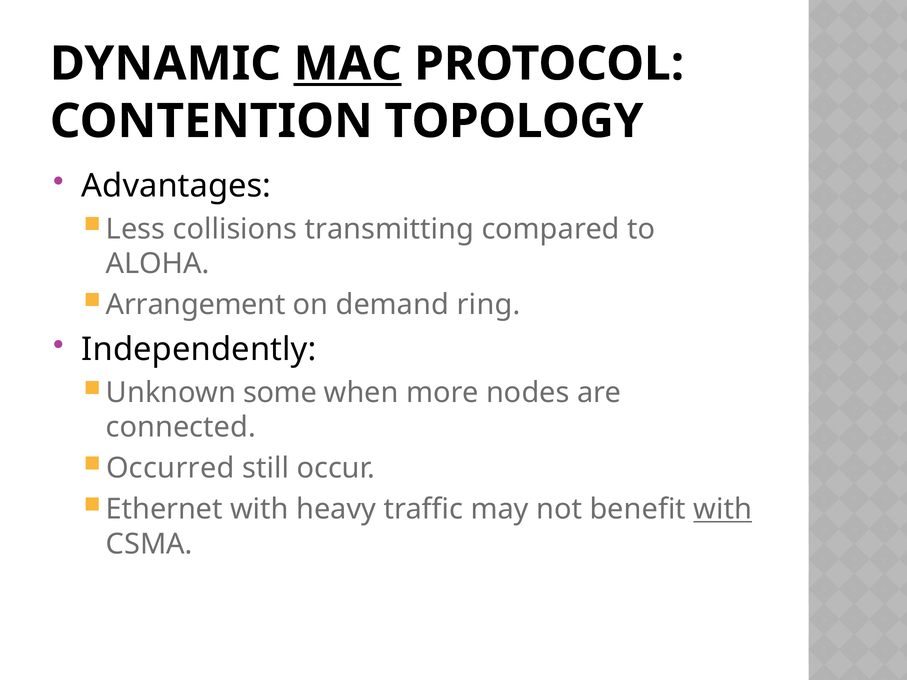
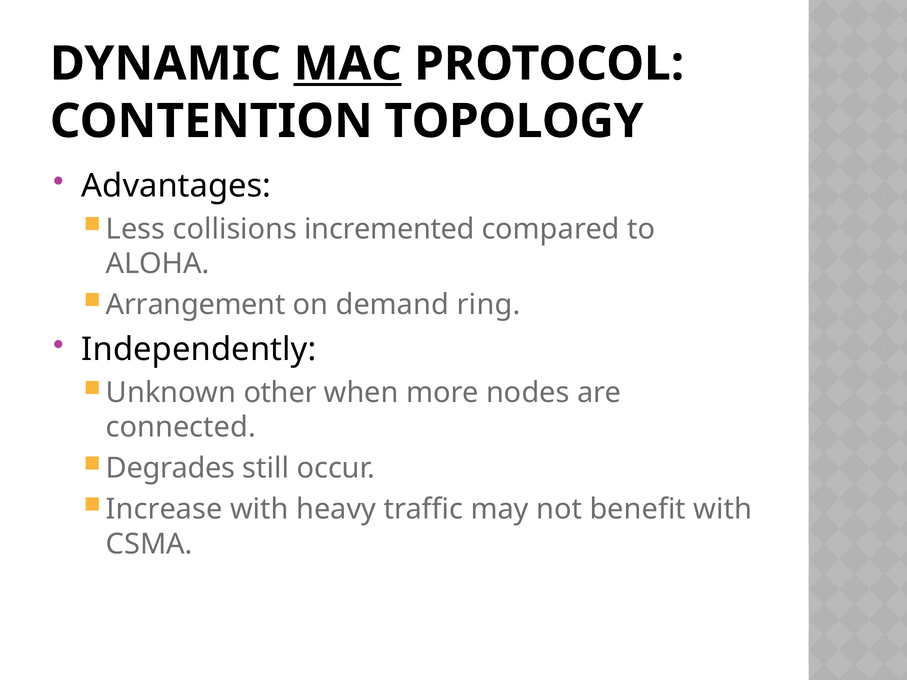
transmitting: transmitting -> incremented (389, 229)
some: some -> other (280, 393)
Occurred: Occurred -> Degrades (171, 469)
Ethernet: Ethernet -> Increase (164, 510)
with underline: present -> none (723, 510)
